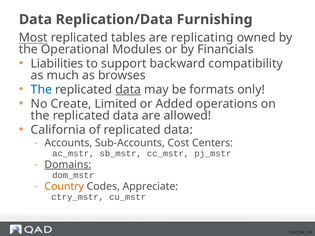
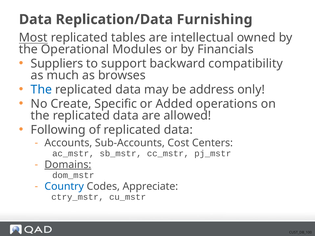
replicating: replicating -> intellectual (202, 38)
Liabilities: Liabilities -> Suppliers (57, 64)
data underline: present -> none (128, 90)
formats: formats -> address (212, 90)
Limited: Limited -> Specific (116, 104)
California: California -> Following (58, 130)
Country colour: orange -> blue (64, 187)
